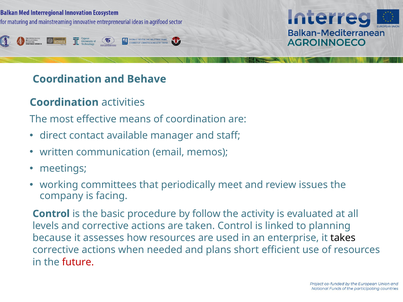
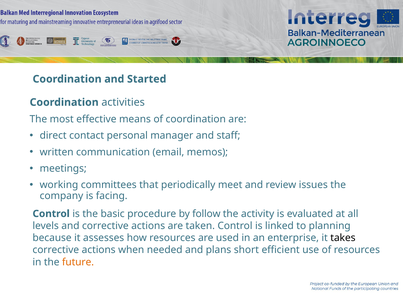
Behave: Behave -> Started (147, 79)
available: available -> personal (127, 136)
future colour: red -> orange (78, 262)
